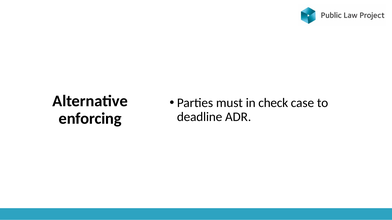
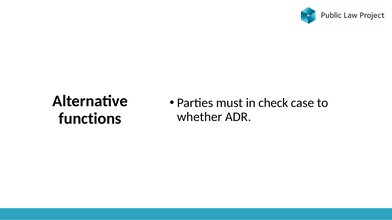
deadline: deadline -> whether (200, 117)
enforcing: enforcing -> functions (90, 119)
